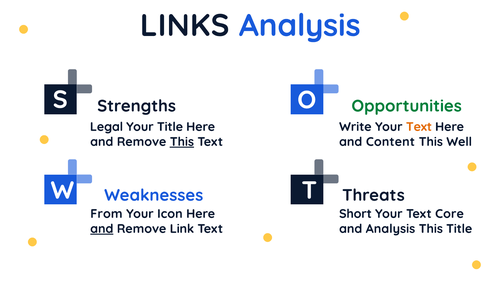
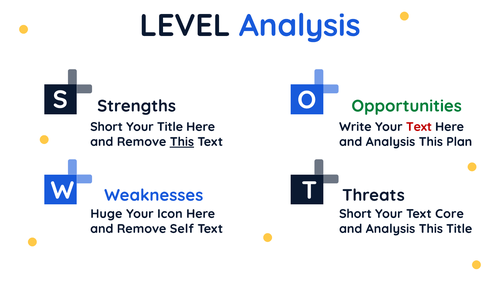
LINKS: LINKS -> LEVEL (185, 26)
Legal: Legal -> Short (107, 127)
Text colour: orange -> red (419, 127)
Content: Content -> Analysis (390, 142)
Well: Well -> Plan (459, 142)
From: From -> Huge (106, 214)
and underline: present -> none (102, 229)
Link: Link -> Self (182, 229)
